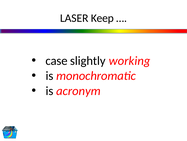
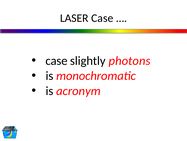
LASER Keep: Keep -> Case (102, 18)
working: working -> photons (130, 60)
